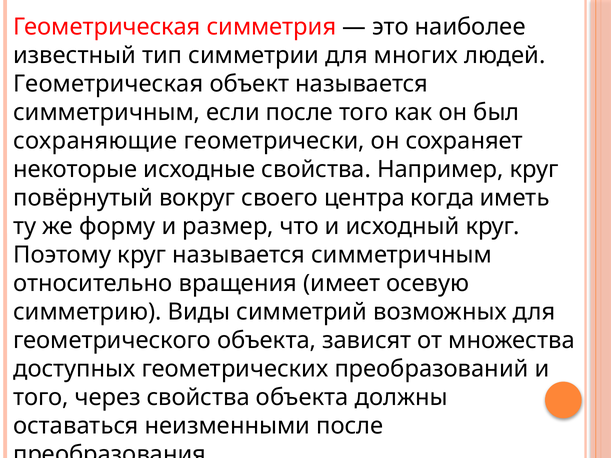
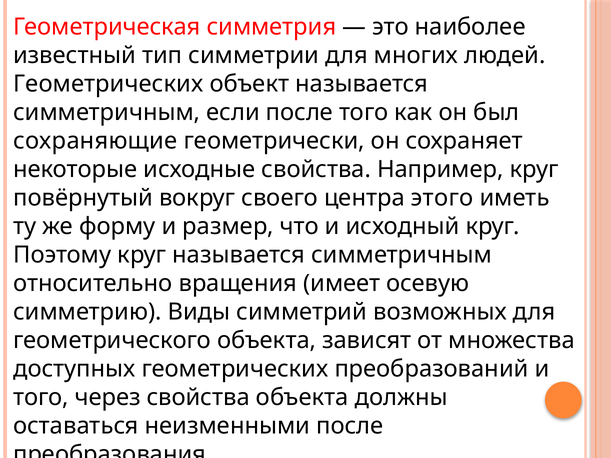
Геометрическая: Геометрическая -> Геометрических (108, 84)
когда: когда -> этого (442, 198)
